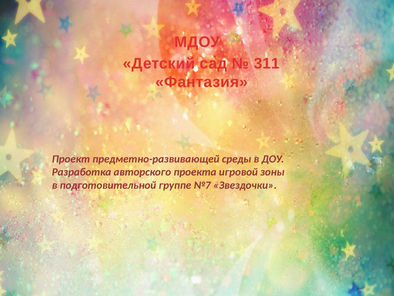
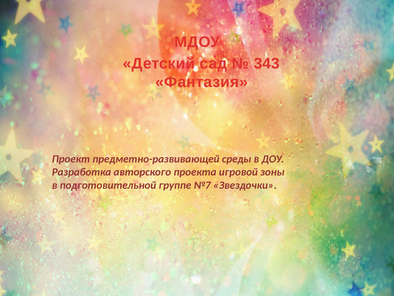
311: 311 -> 343 (267, 64)
